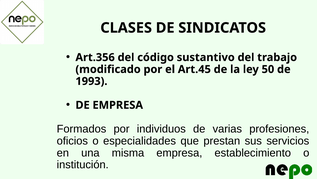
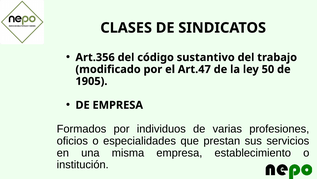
Art.45: Art.45 -> Art.47 (194, 69)
1993: 1993 -> 1905 (91, 81)
